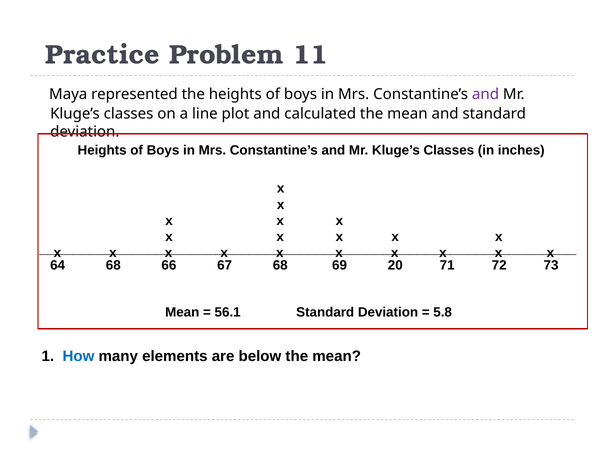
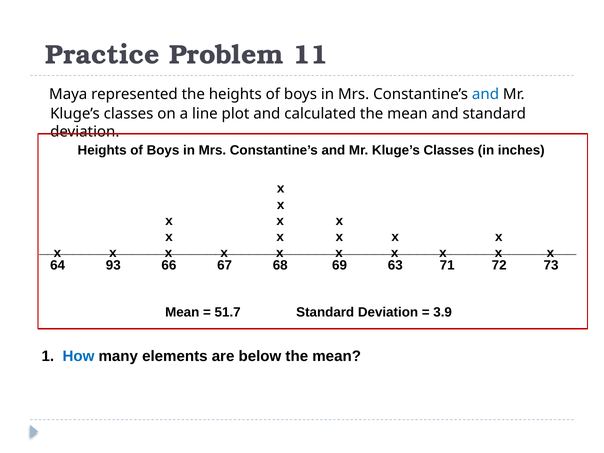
and colour: purple -> blue (486, 94)
64 68: 68 -> 93 (113, 265)
20: 20 -> 63 (395, 265)
56.1: 56.1 -> 51.7 (228, 312)
5.8: 5.8 -> 3.9 (443, 312)
